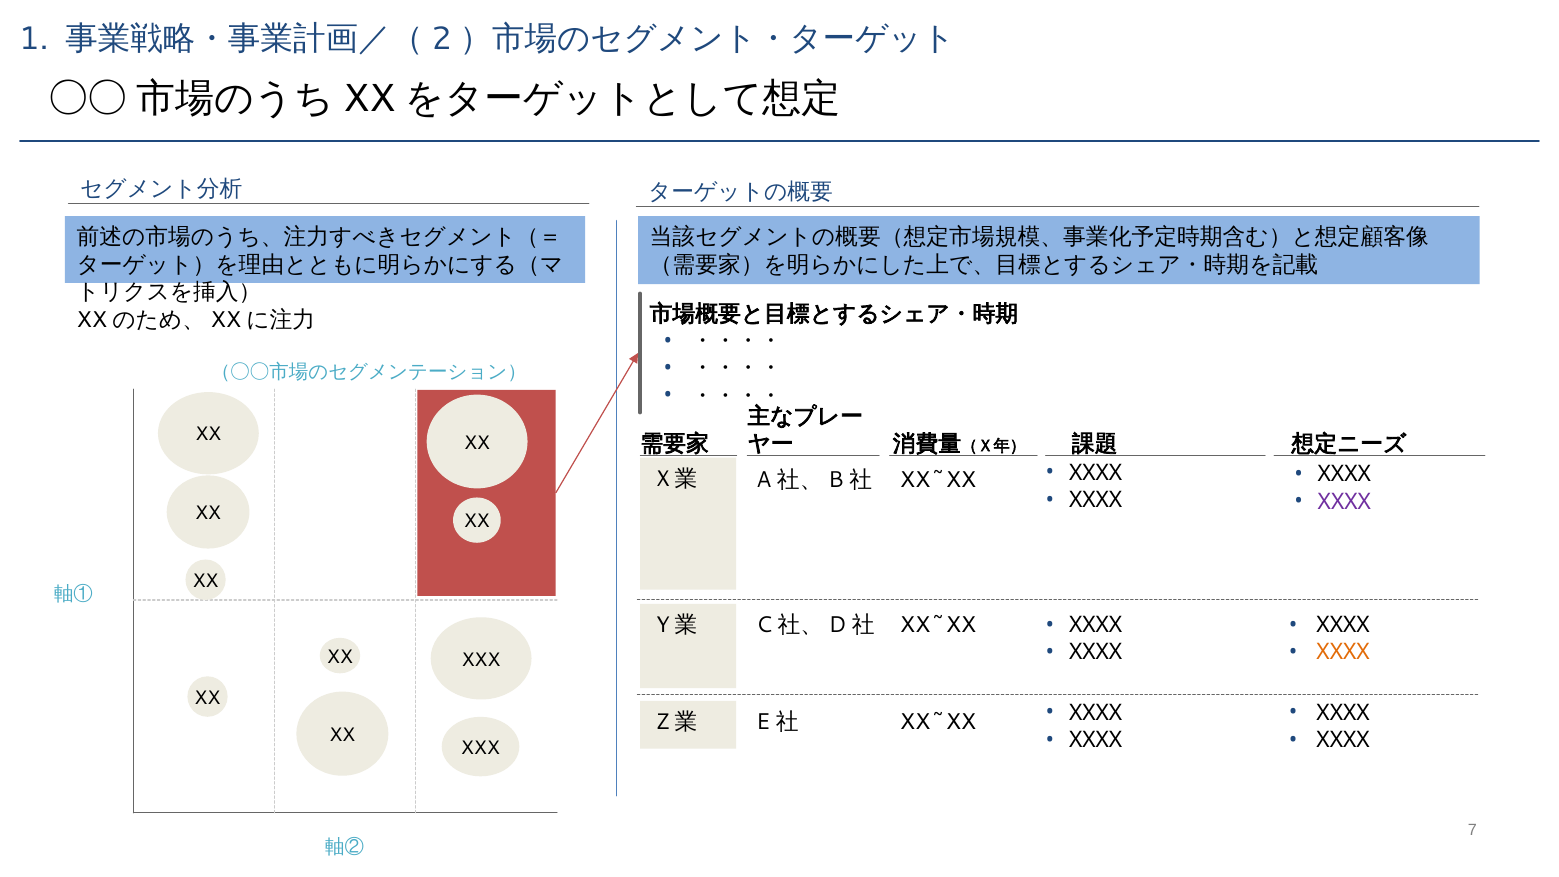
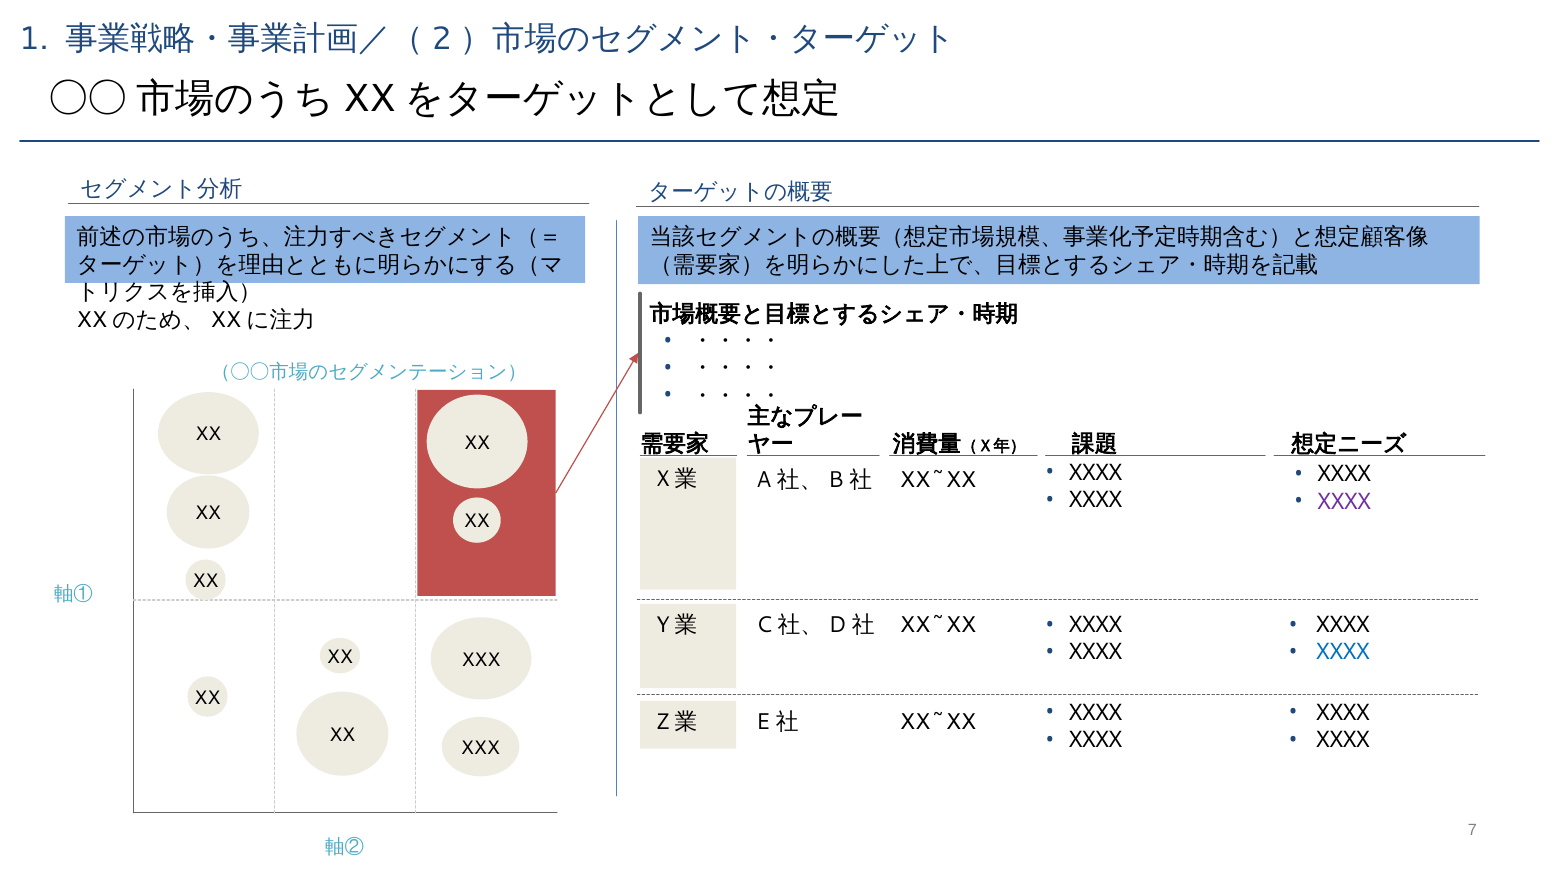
XXXX colour: orange -> blue (1343, 652)
